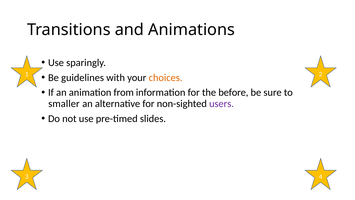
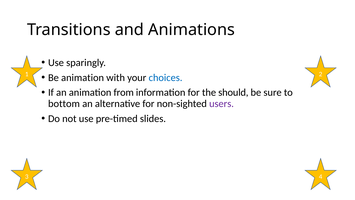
Be guidelines: guidelines -> animation (83, 78)
choices colour: orange -> blue (166, 78)
before: before -> should (233, 92)
smaller: smaller -> bottom (64, 104)
